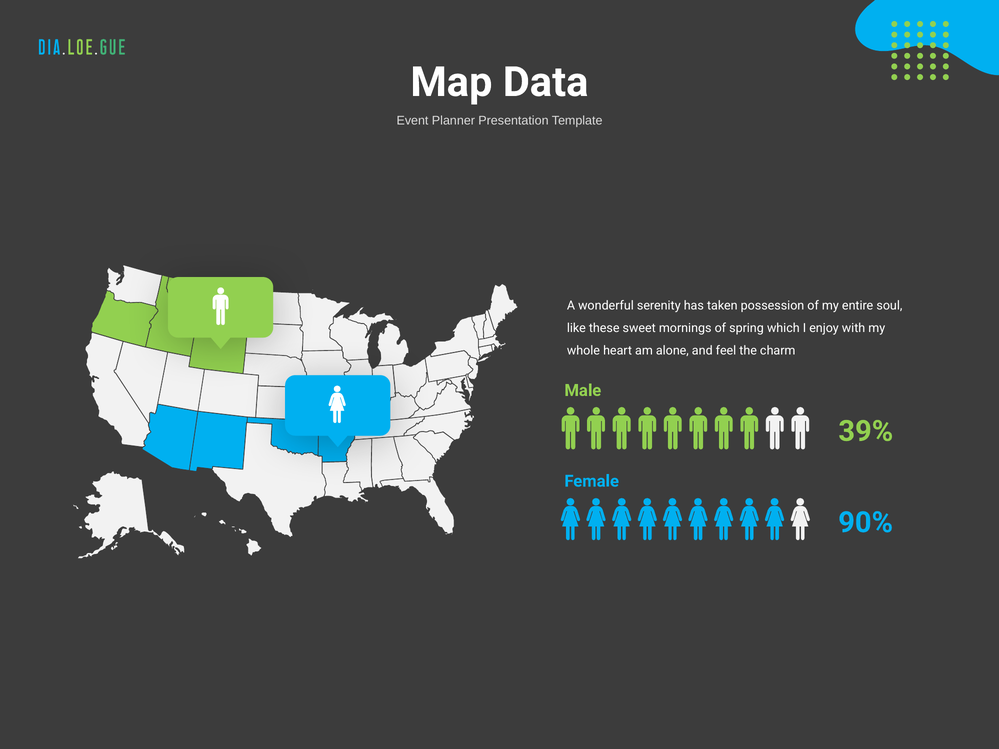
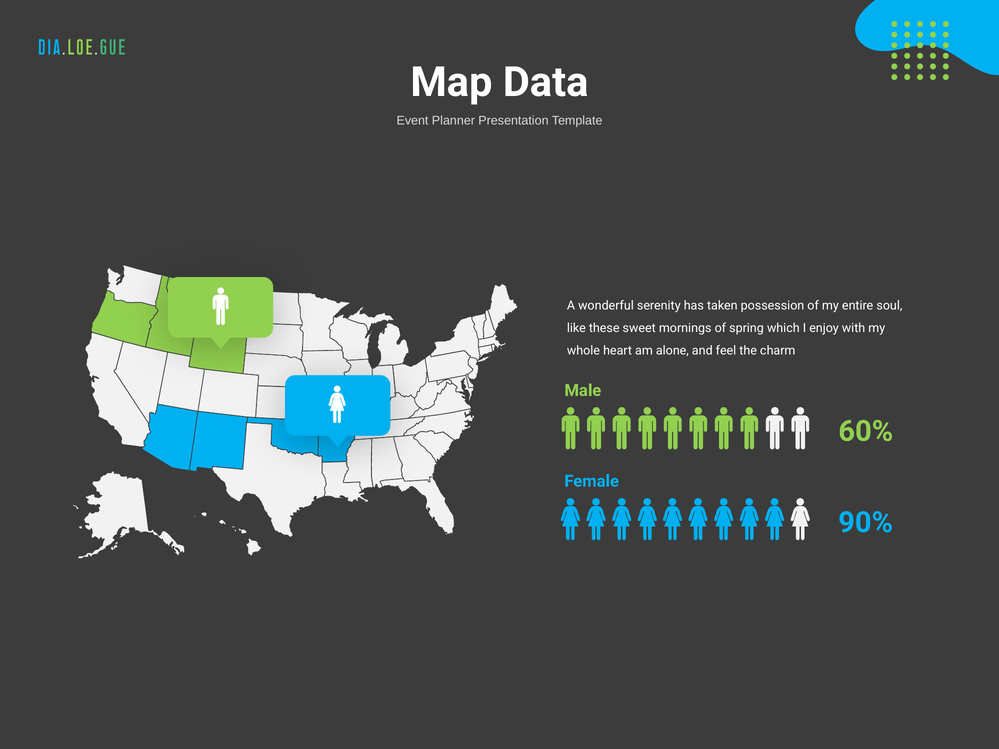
39%: 39% -> 60% (866, 431)
